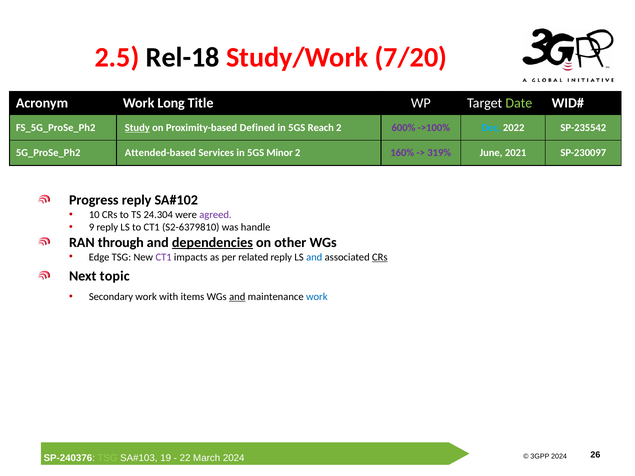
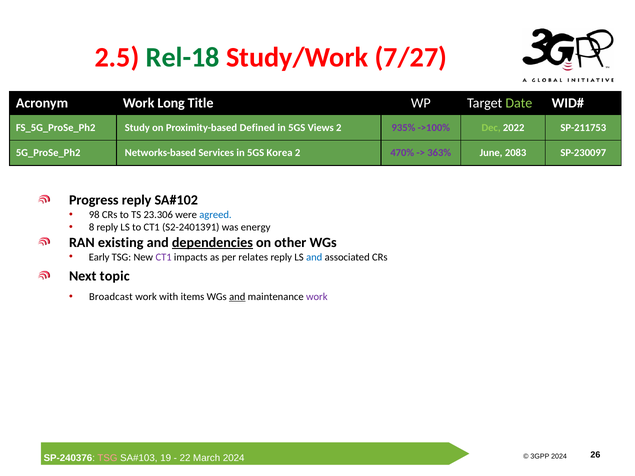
Rel-18 colour: black -> green (183, 58)
7/20: 7/20 -> 7/27 (411, 58)
Study underline: present -> none (137, 128)
Reach: Reach -> Views (321, 128)
600%: 600% -> 935% (403, 128)
Dec colour: light blue -> light green (491, 128)
SP-235542: SP-235542 -> SP-211753 (583, 128)
Attended-based: Attended-based -> Networks-based (160, 153)
Minor: Minor -> Korea (280, 153)
160%: 160% -> 470% (402, 153)
319%: 319% -> 363% (439, 153)
2021: 2021 -> 2083 (516, 153)
10: 10 -> 98 (94, 215)
24.304: 24.304 -> 23.306 (158, 215)
agreed colour: purple -> blue (215, 215)
9: 9 -> 8 (92, 228)
S2-6379810: S2-6379810 -> S2-2401391 (191, 228)
handle: handle -> energy (256, 228)
through: through -> existing (121, 243)
Edge: Edge -> Early (99, 257)
related: related -> relates (253, 257)
CRs underline: present -> none (380, 257)
Secondary: Secondary -> Broadcast (111, 297)
work colour: blue -> purple (317, 297)
TSG colour: light green -> pink (107, 458)
